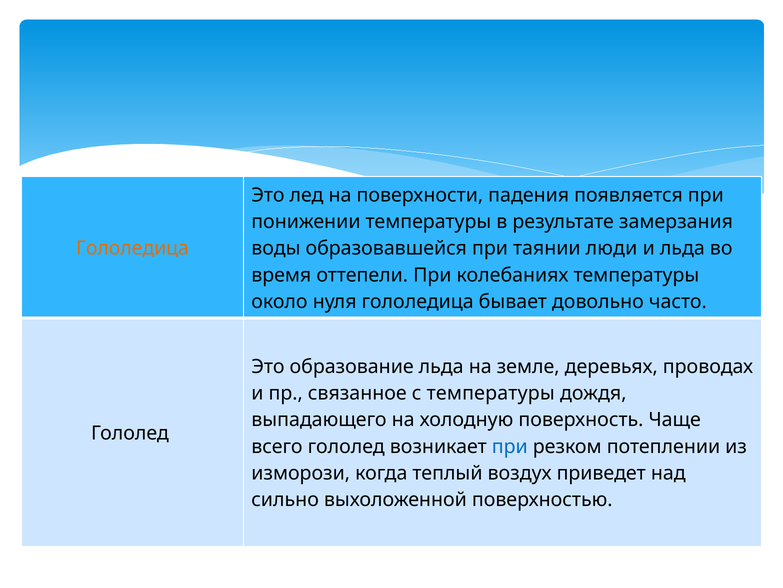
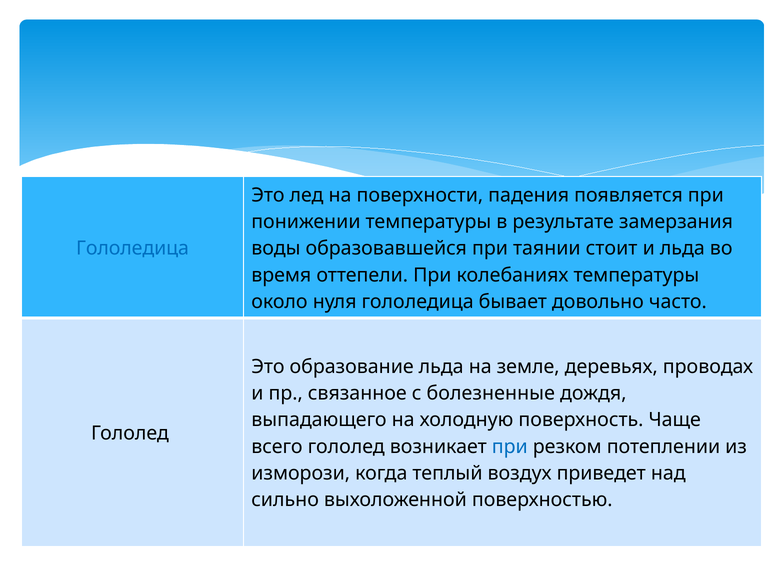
Гололедица colour: orange -> blue (133, 248)
люди: люди -> стоит (612, 248)
с температуры: температуры -> болезненные (491, 393)
